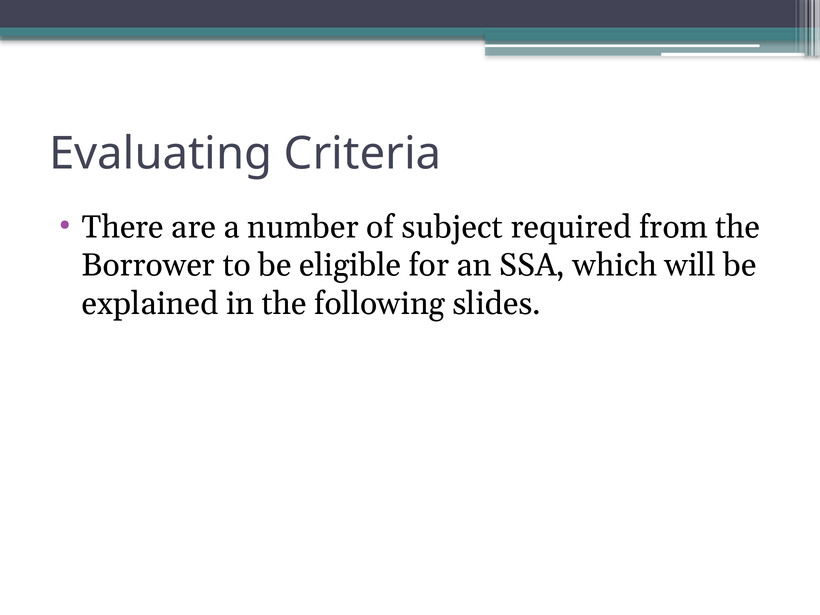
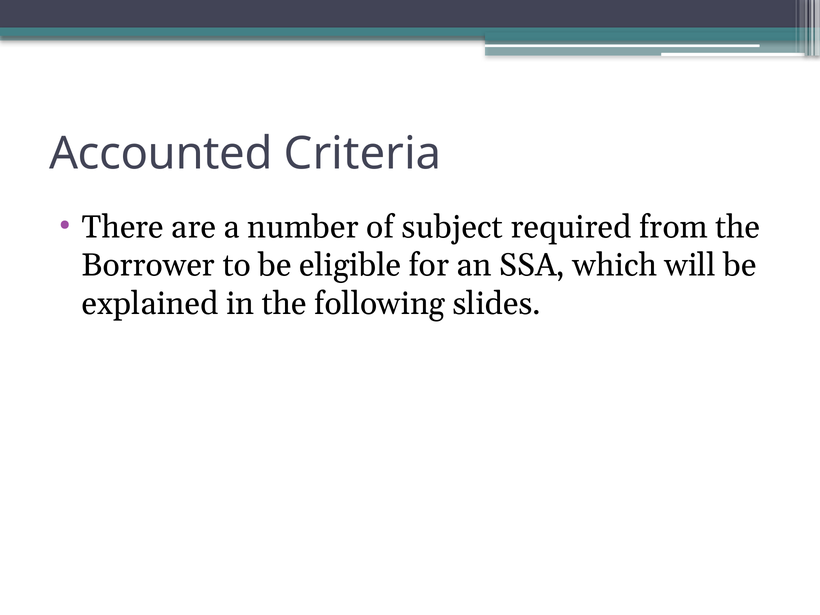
Evaluating: Evaluating -> Accounted (161, 153)
